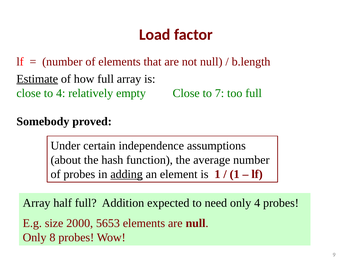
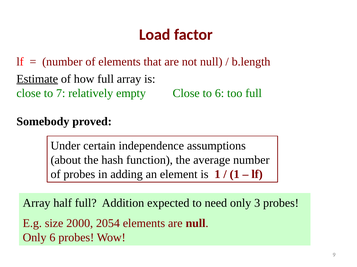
to 4: 4 -> 7 (61, 93)
to 7: 7 -> 6 (220, 93)
adding underline: present -> none (127, 175)
only 4: 4 -> 3 (257, 204)
5653: 5653 -> 2054 (108, 224)
Only 8: 8 -> 6 (52, 238)
